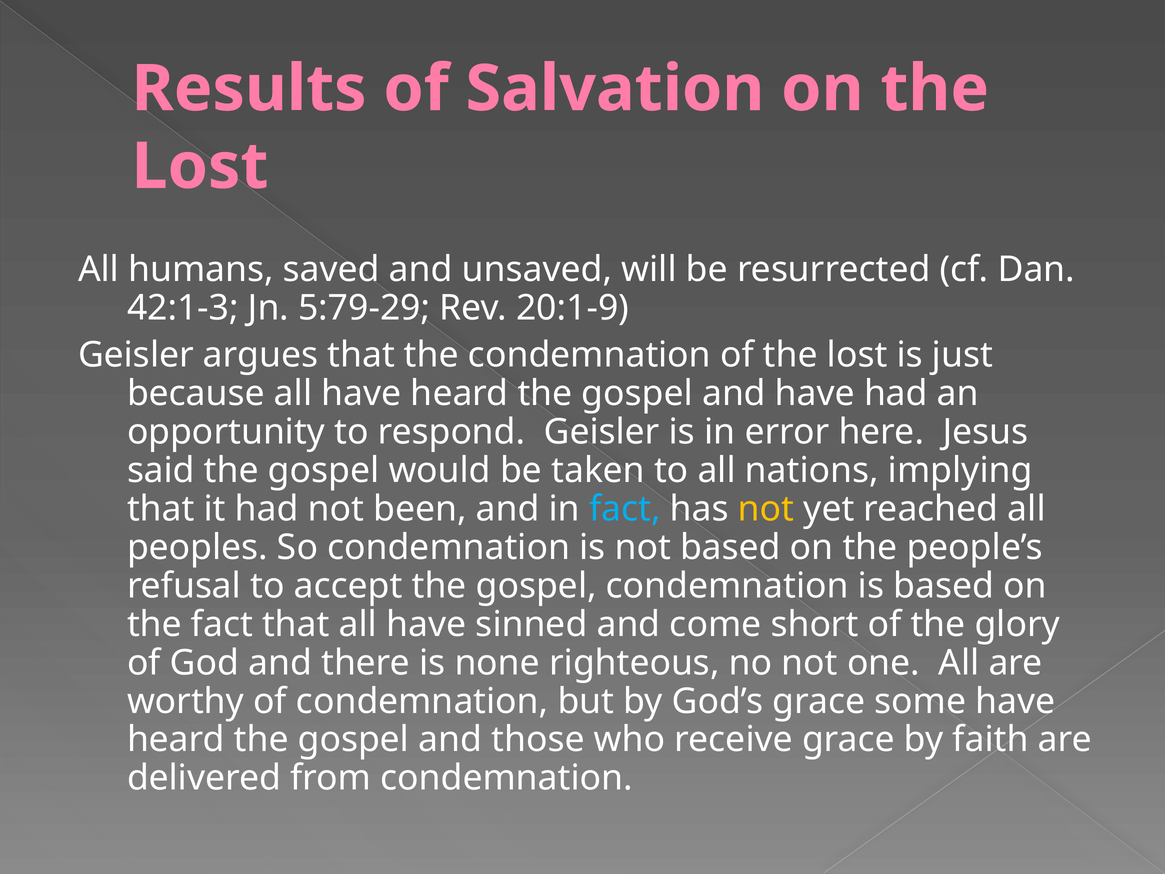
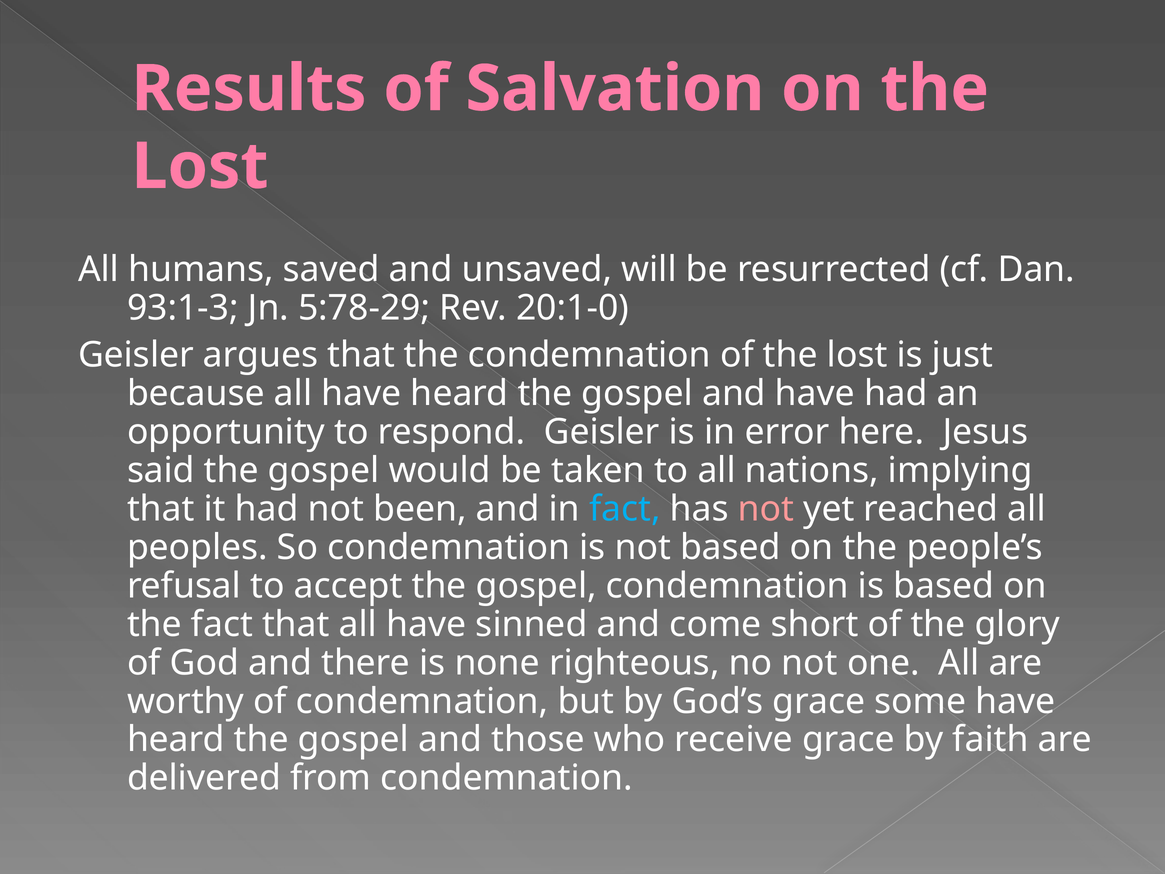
42:1-3: 42:1-3 -> 93:1-3 (183, 308)
5:79-29: 5:79-29 -> 5:78-29 (364, 308)
20:1-9: 20:1-9 -> 20:1-0 (573, 308)
not colour: yellow -> pink (766, 509)
